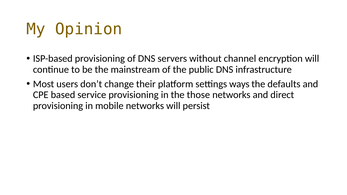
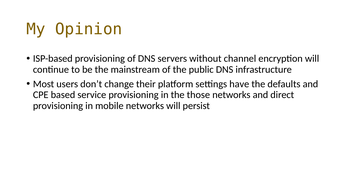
ways: ways -> have (239, 84)
